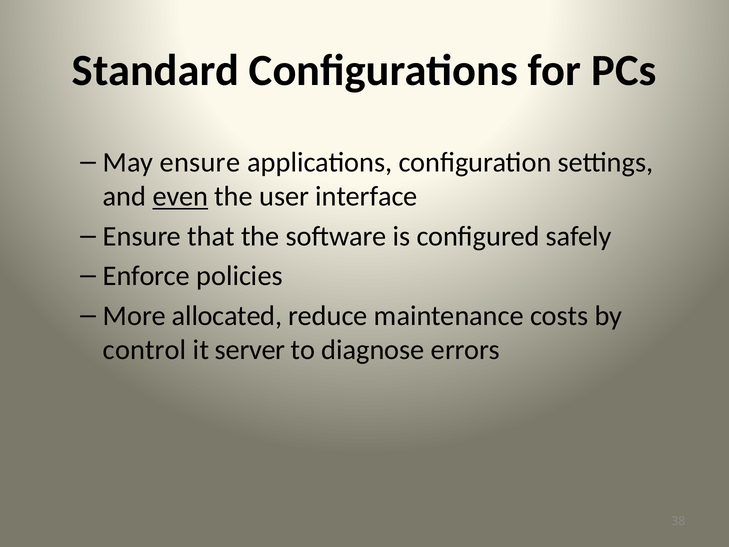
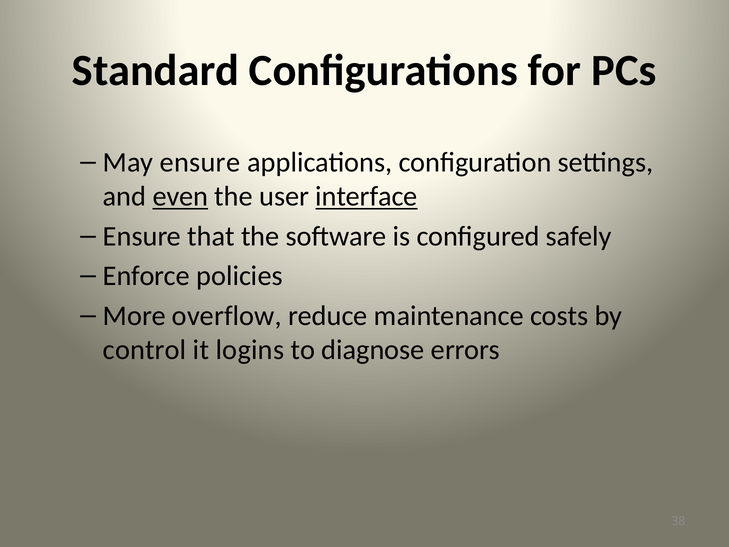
interface underline: none -> present (366, 196)
allocated: allocated -> overflow (227, 316)
server: server -> logins (250, 350)
